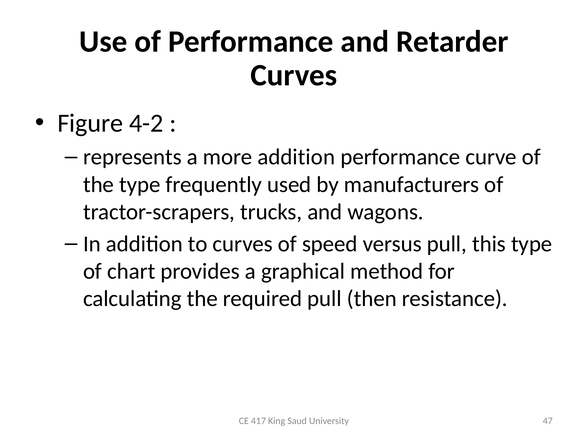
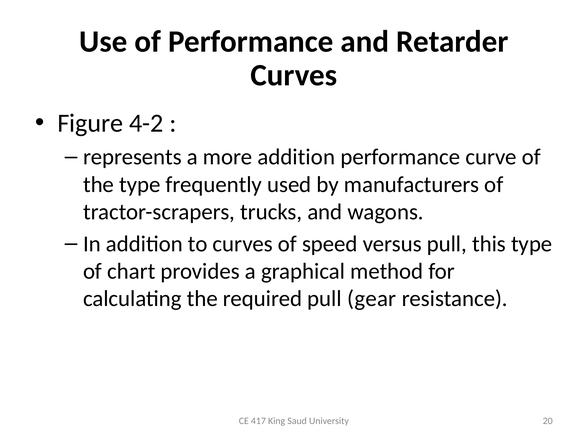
then: then -> gear (372, 299)
47: 47 -> 20 (548, 421)
